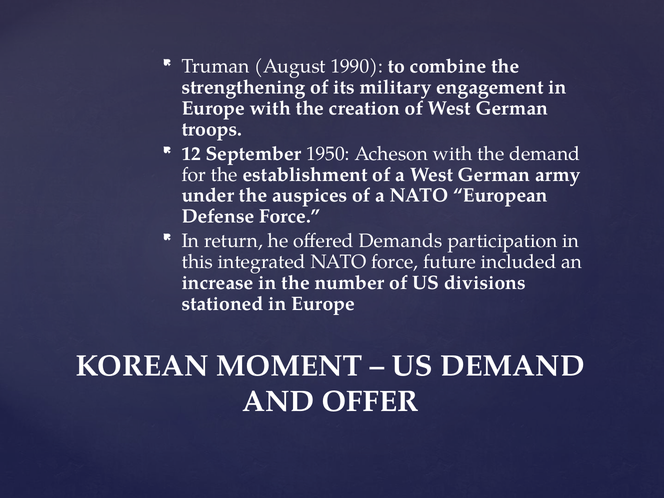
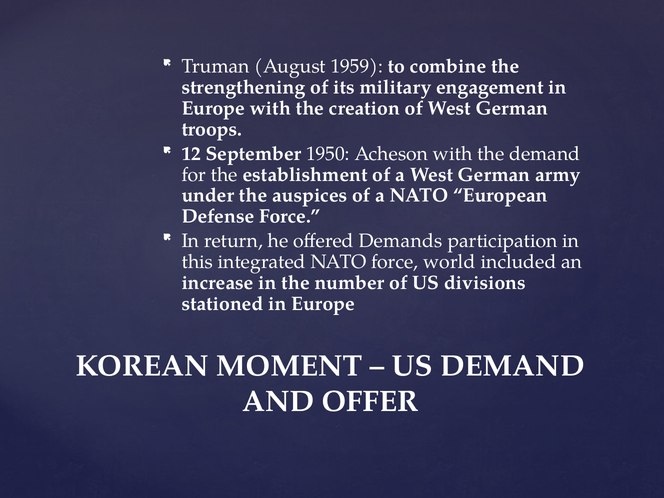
1990: 1990 -> 1959 (357, 66)
future: future -> world (449, 262)
